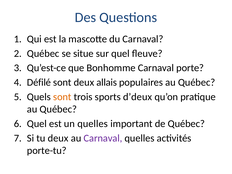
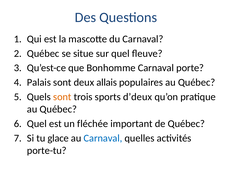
Défilé: Défilé -> Palais (39, 82)
un quelles: quelles -> fléchée (93, 124)
tu deux: deux -> glace (58, 138)
Carnaval colour: purple -> blue (103, 138)
